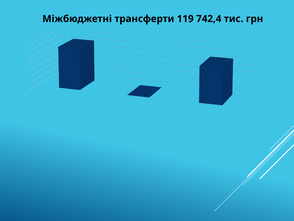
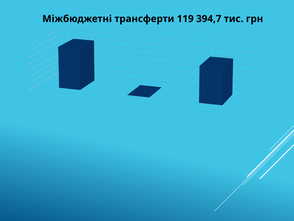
742,4: 742,4 -> 394,7 (209, 19)
